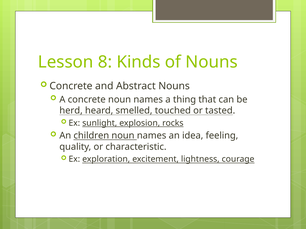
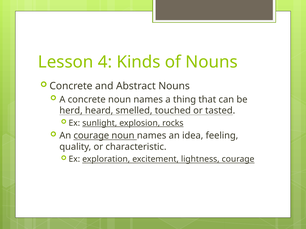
8: 8 -> 4 (105, 62)
An children: children -> courage (91, 136)
